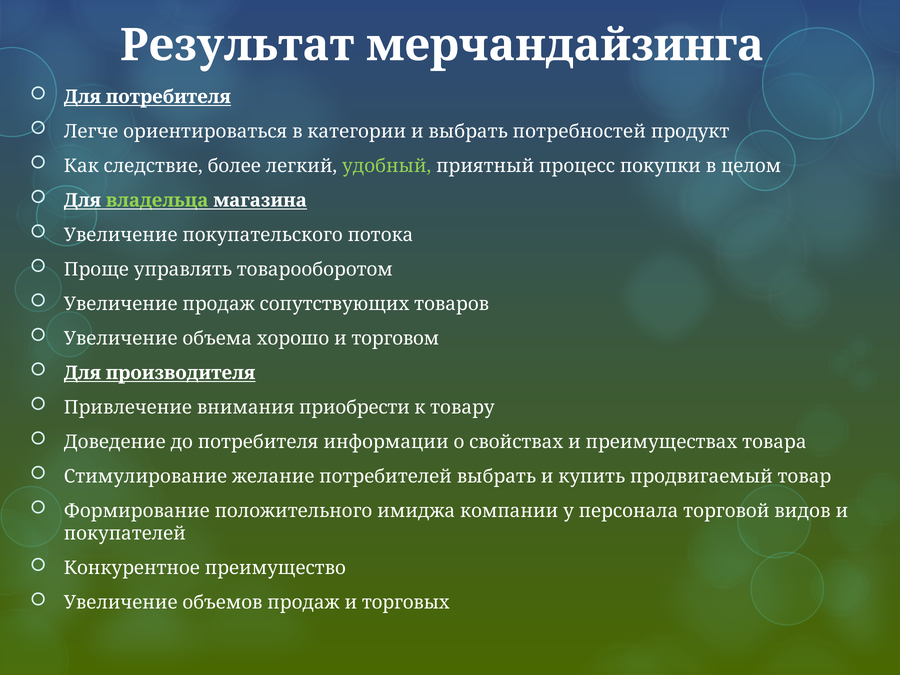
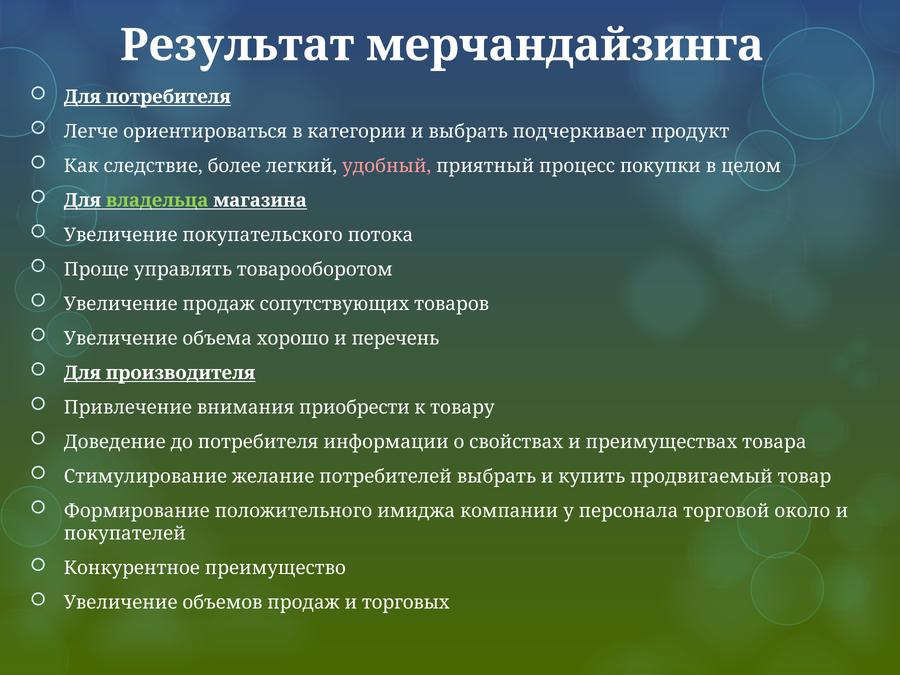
потребностей: потребностей -> подчеркивает (579, 131)
удобный colour: light green -> pink (387, 166)
торговом: торговом -> перечень (395, 338)
видов: видов -> около (802, 511)
